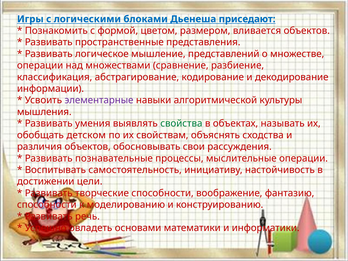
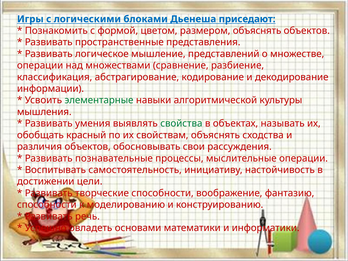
размером вливается: вливается -> объяснять (257, 31)
элементарные colour: purple -> green (99, 100)
детском: детском -> красный (86, 135)
